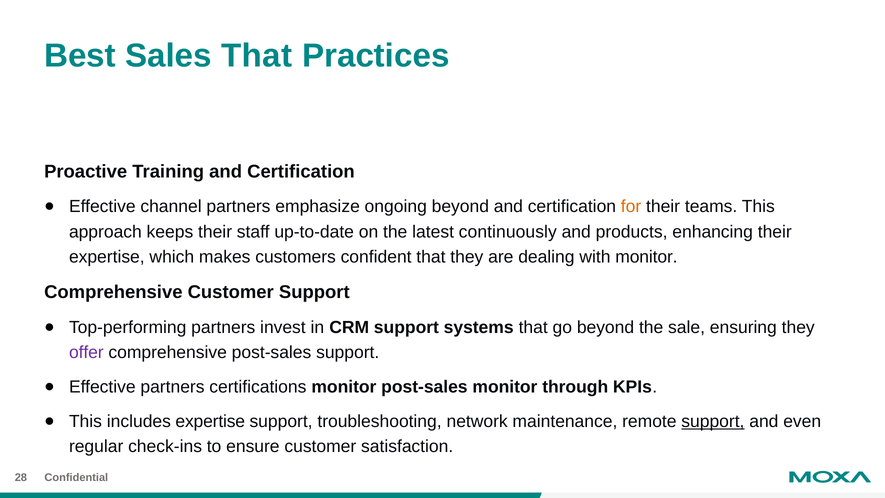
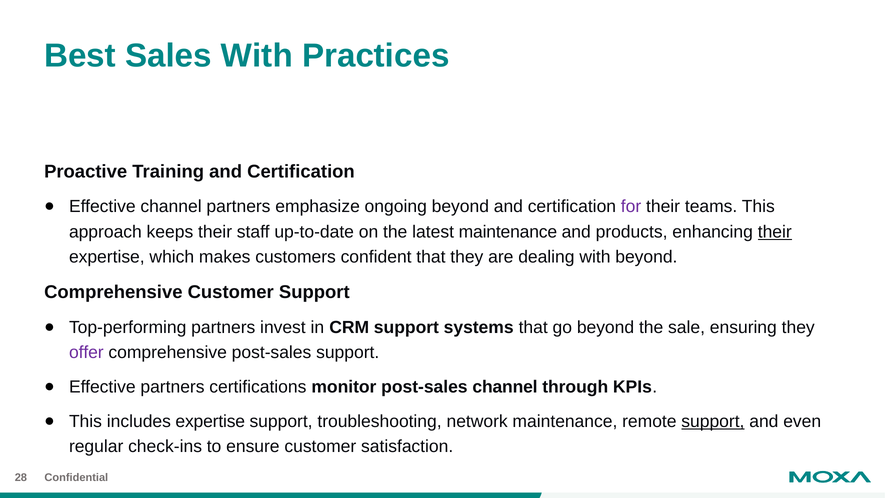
Sales That: That -> With (257, 56)
for colour: orange -> purple (631, 207)
latest continuously: continuously -> maintenance (508, 232)
their underline: none -> present (775, 232)
with monitor: monitor -> beyond (646, 257)
post-sales monitor: monitor -> channel (505, 387)
